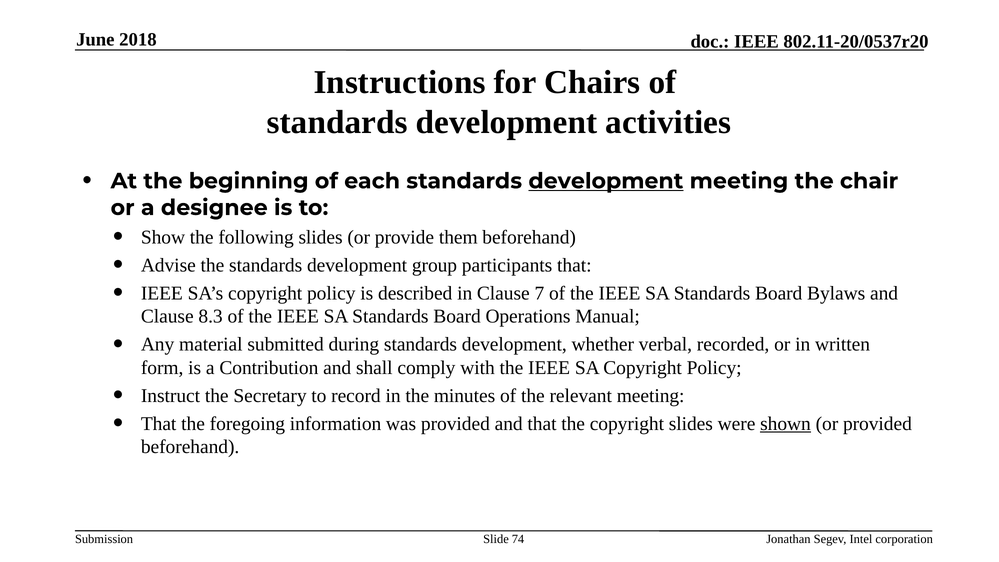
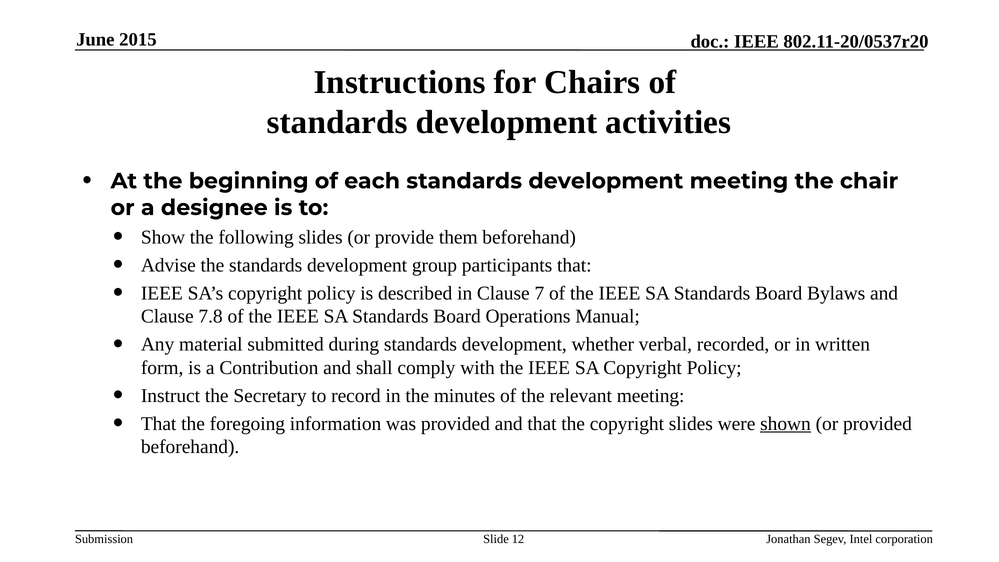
2018: 2018 -> 2015 (138, 40)
development underline: present -> none (606, 181)
8.3: 8.3 -> 7.8 (211, 316)
74: 74 -> 12 (518, 539)
